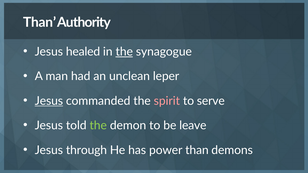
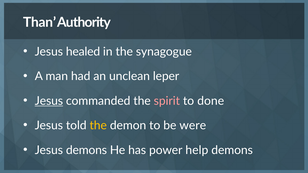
the underline: present -> none (124, 52)
serve: serve -> done (211, 101)
the colour: light green -> yellow (98, 126)
leave: leave -> were (193, 126)
Jesus through: through -> demons (86, 150)
power than: than -> help (197, 150)
